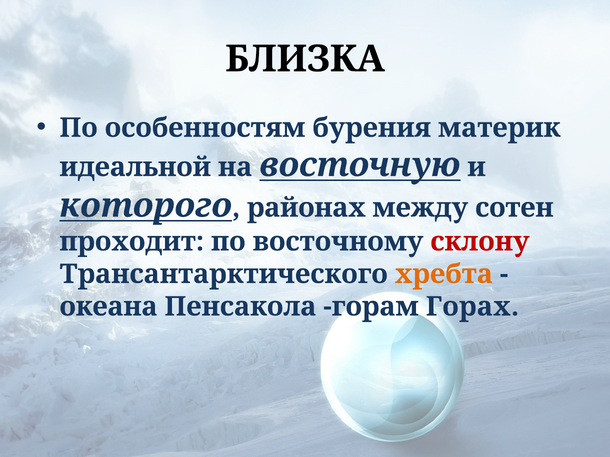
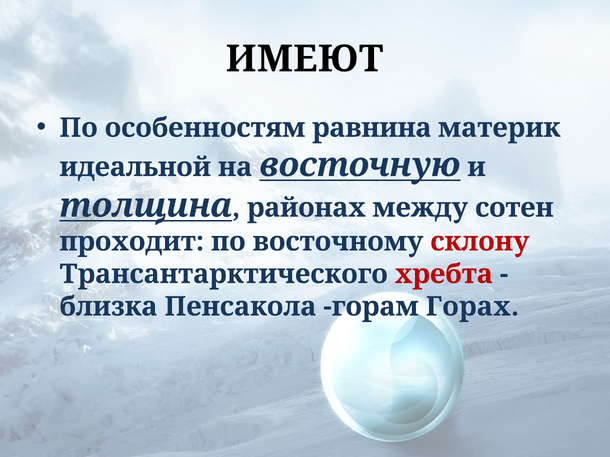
БЛИЗКА: БЛИЗКА -> ИМЕЮТ (305, 59)
бурения: бурения -> равнина (372, 128)
которого: которого -> толщина (146, 206)
хребта colour: orange -> red (444, 274)
океана: океана -> близка (109, 307)
